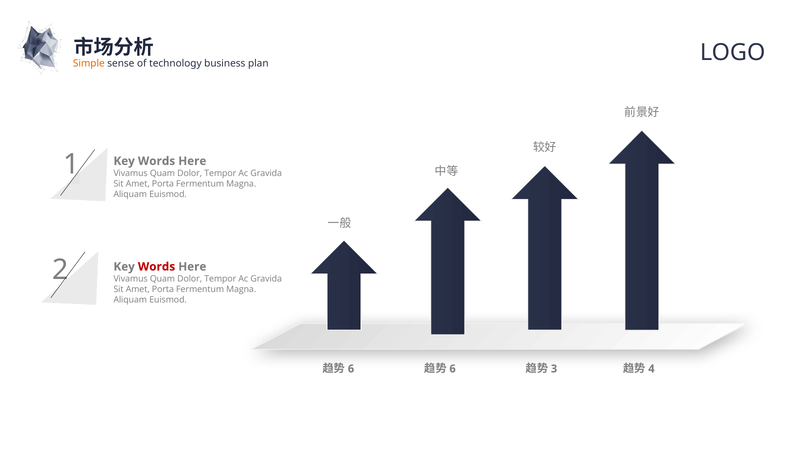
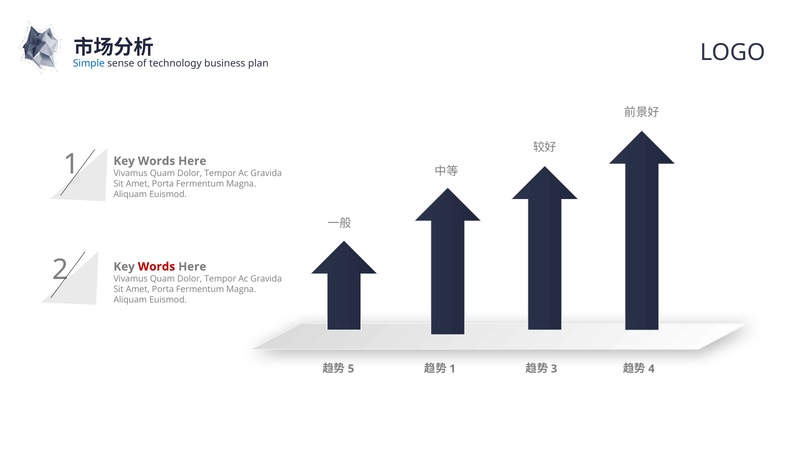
Simple colour: orange -> blue (89, 63)
6: 6 -> 5 (351, 369)
6: 6 -> 1 (453, 369)
